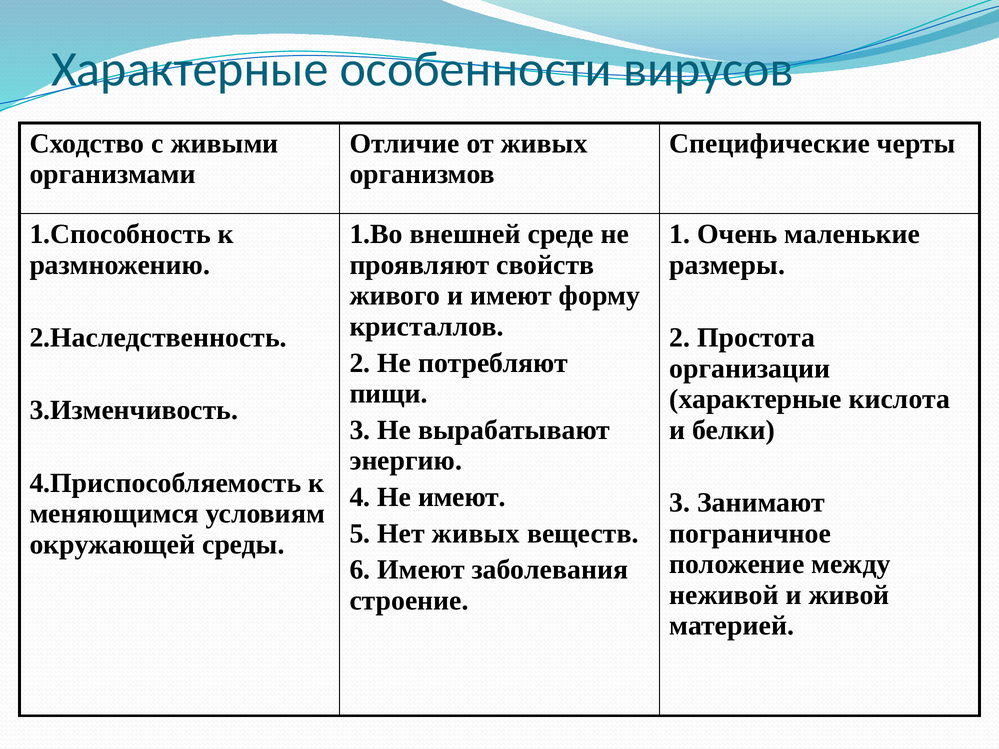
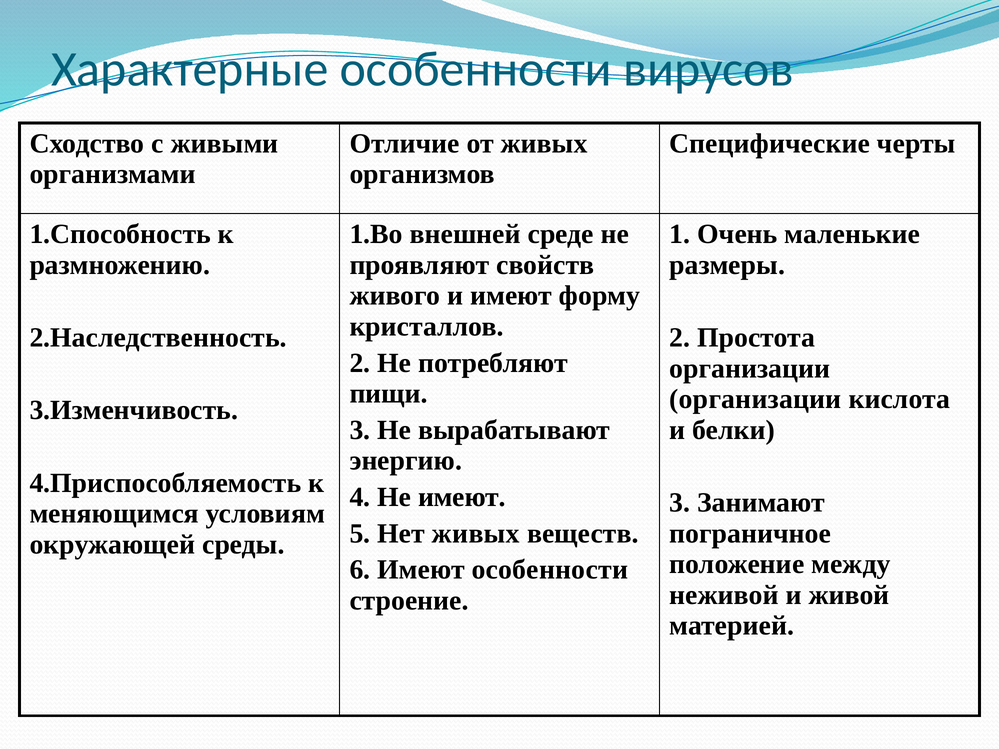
характерные: характерные -> организации (755, 399)
Имеют заболевания: заболевания -> особенности (550, 570)
